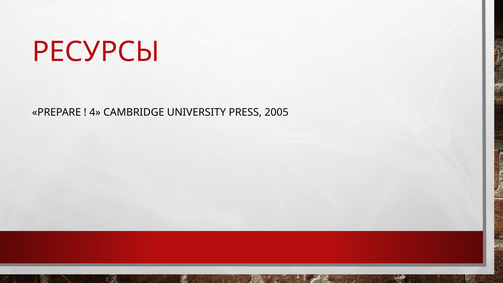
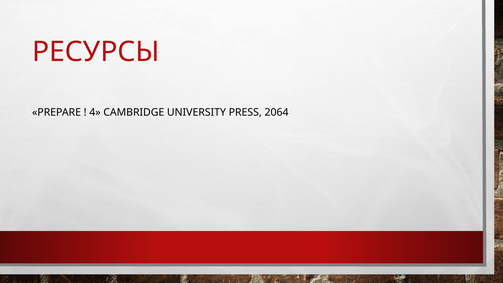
2005: 2005 -> 2064 (277, 112)
